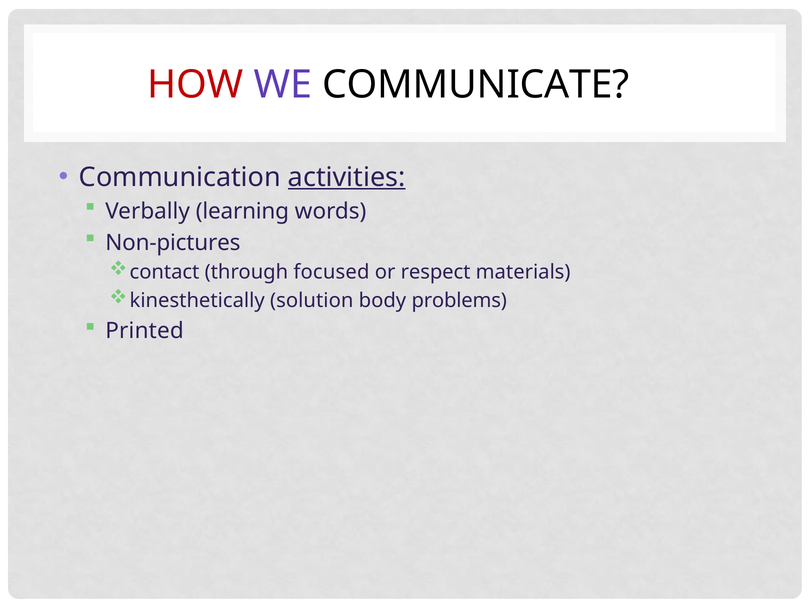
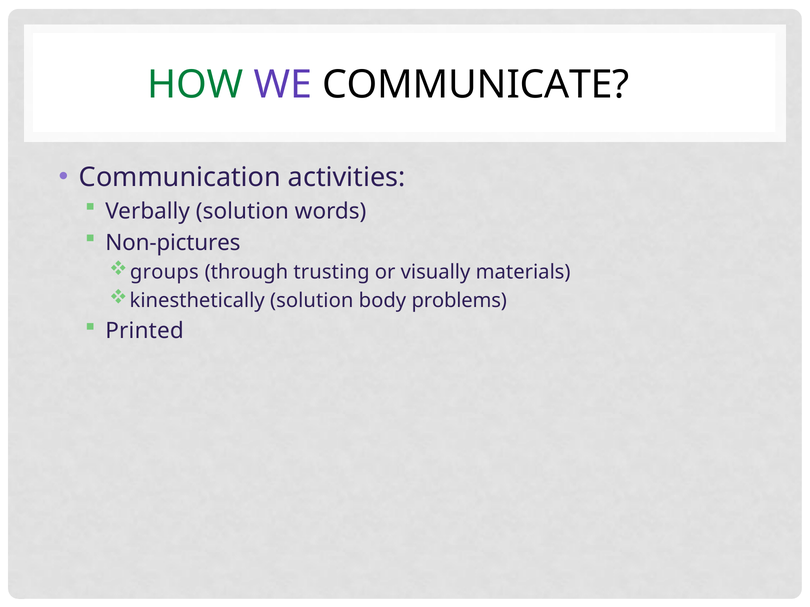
HOW colour: red -> green (195, 85)
activities underline: present -> none (347, 177)
Verbally learning: learning -> solution (242, 211)
contact: contact -> groups (164, 272)
focused: focused -> trusting (331, 272)
respect: respect -> visually (436, 272)
